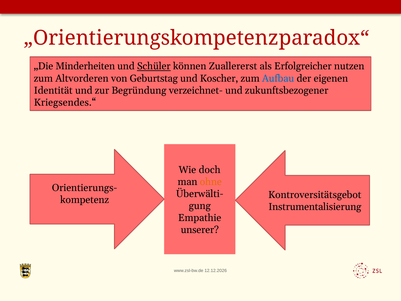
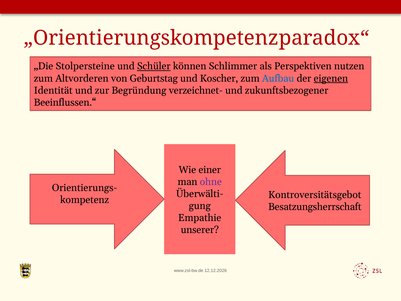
Minderheiten: Minderheiten -> Stolpersteine (85, 66)
Zuallererst: Zuallererst -> Schlimmer (233, 66)
Erfolgreicher: Erfolgreicher -> Perspektiven (303, 66)
eigenen underline: none -> present (331, 78)
Kriegsendes.“: Kriegsendes.“ -> Beeinflussen.“ (65, 102)
doch: doch -> einer (210, 170)
ohne colour: orange -> purple (211, 182)
Instrumentalisierung: Instrumentalisierung -> Besatzungsherrschaft (315, 207)
